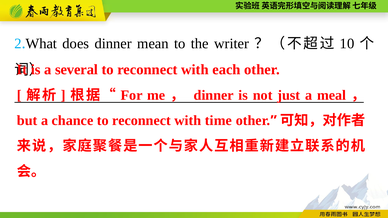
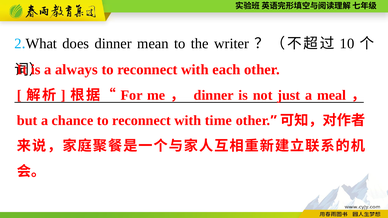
several: several -> always (76, 70)
